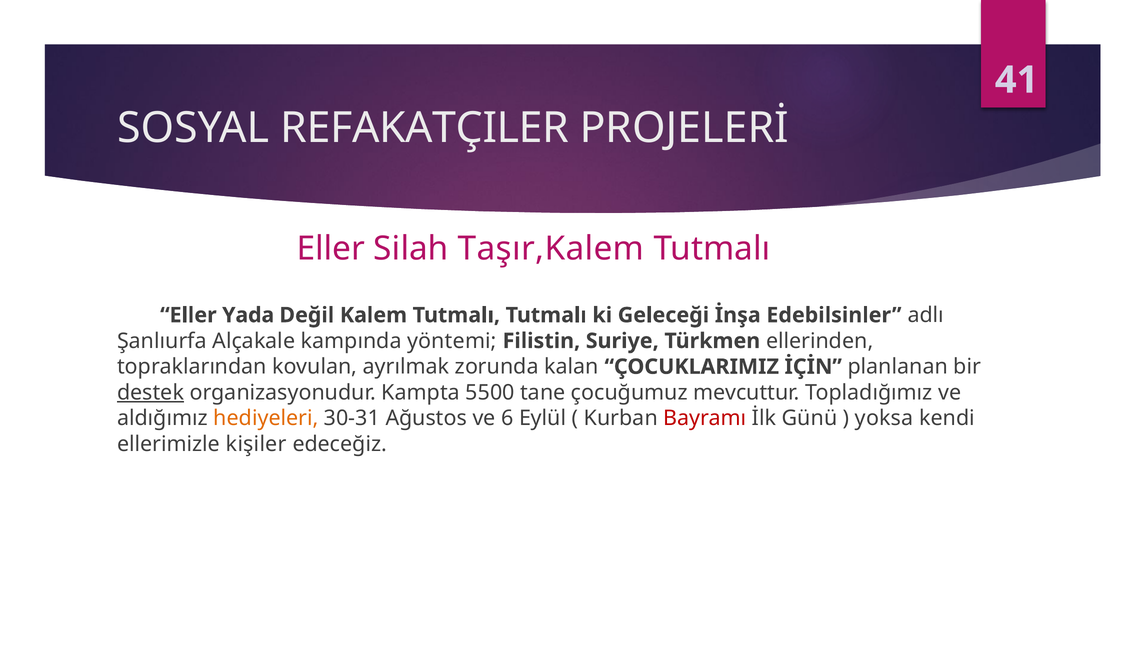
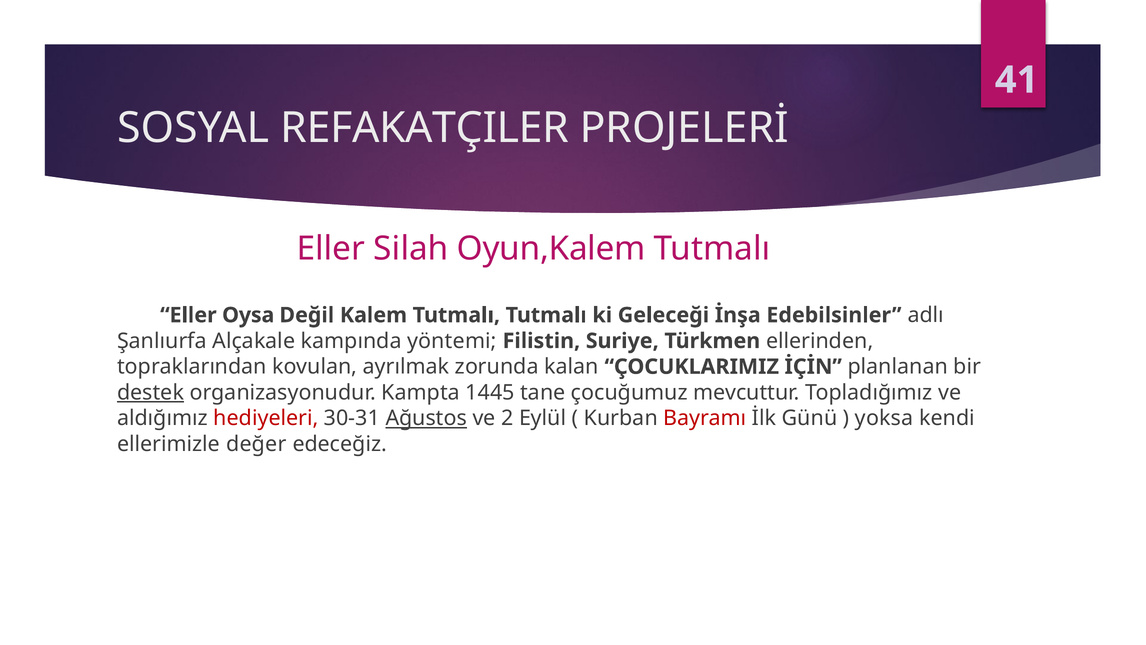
Taşır,Kalem: Taşır,Kalem -> Oyun,Kalem (551, 249)
Yada: Yada -> Oysa (248, 315)
5500: 5500 -> 1445 (490, 392)
hediyeleri colour: orange -> red (266, 418)
Ağustos underline: none -> present (426, 418)
6: 6 -> 2 (507, 418)
kişiler: kişiler -> değer (256, 444)
